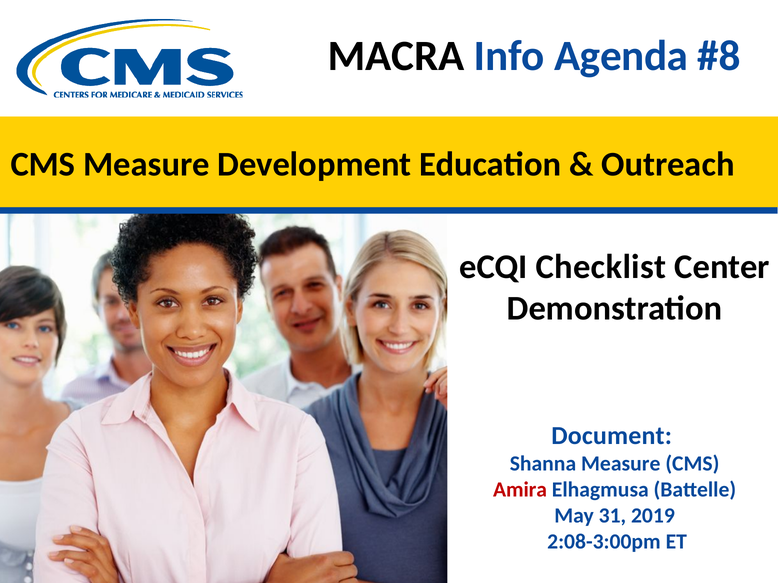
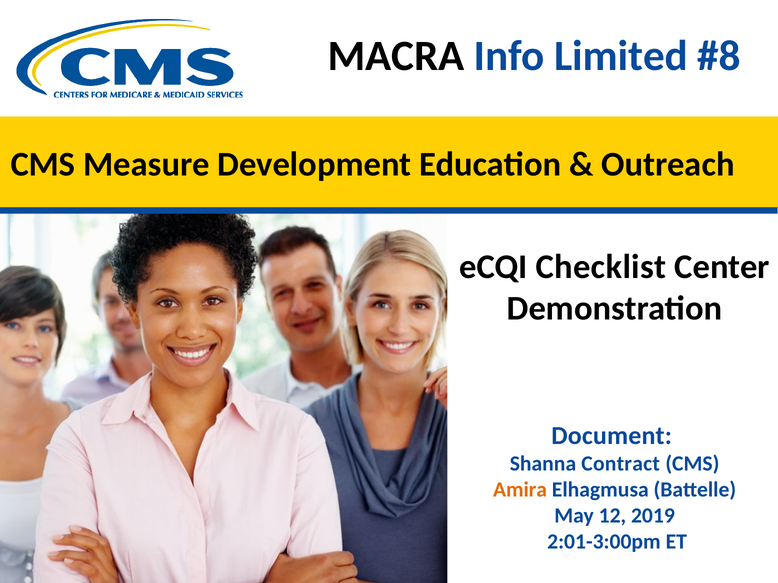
Agenda: Agenda -> Limited (621, 56)
Shanna Measure: Measure -> Contract (621, 464)
Amira colour: red -> orange (520, 490)
31: 31 -> 12 (612, 516)
2:08-3:00pm: 2:08-3:00pm -> 2:01-3:00pm (604, 542)
